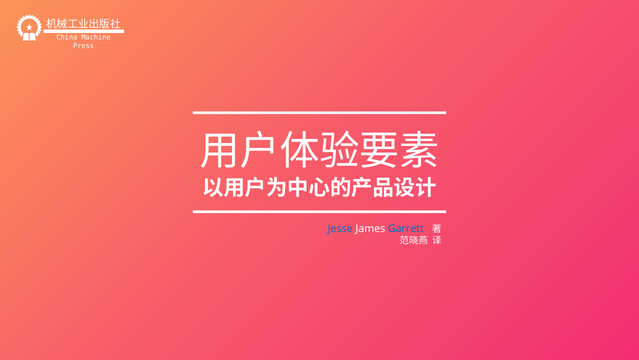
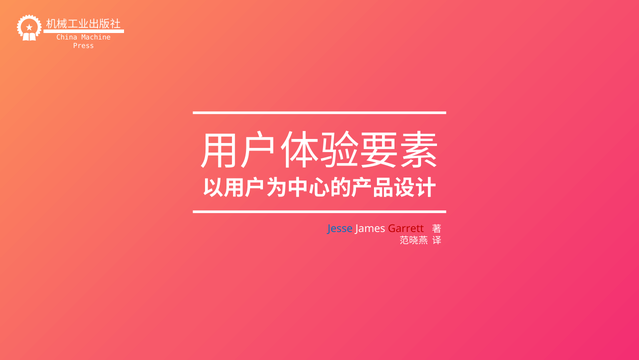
Garrett colour: blue -> red (406, 228)
